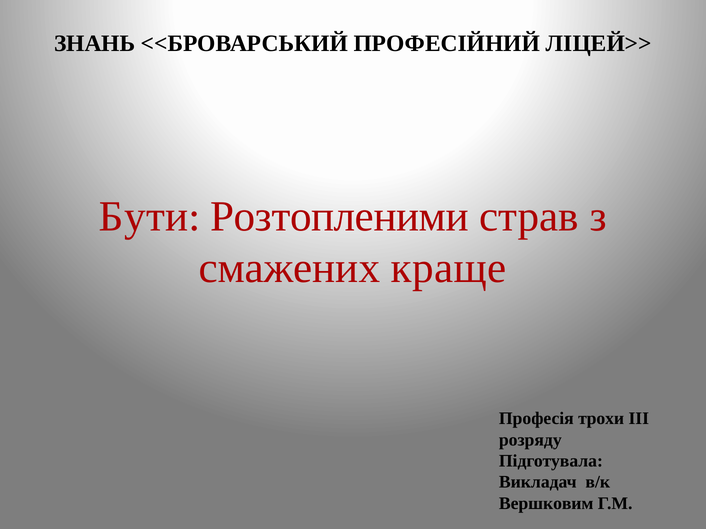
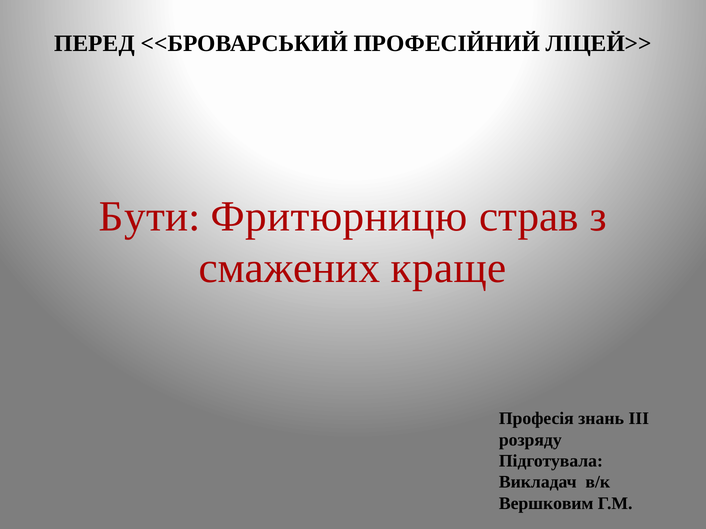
ЗНАНЬ: ЗНАНЬ -> ПЕРЕД (94, 43)
Розтопленими: Розтопленими -> Фритюрницю (339, 216)
трохи: трохи -> знань (601, 419)
